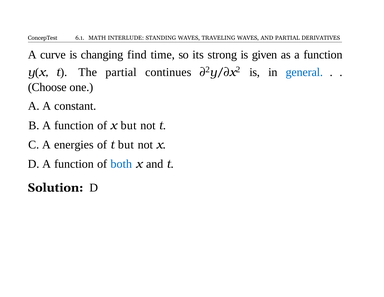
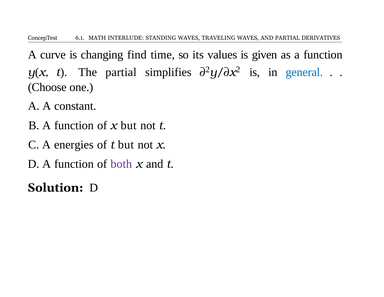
strong: strong -> values (222, 55)
continues: continues -> simplifies (168, 72)
both colour: blue -> purple (121, 164)
